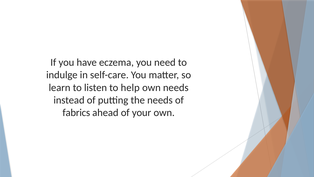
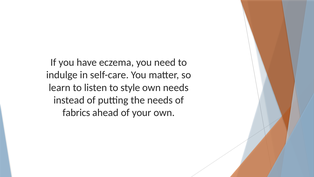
help: help -> style (130, 87)
